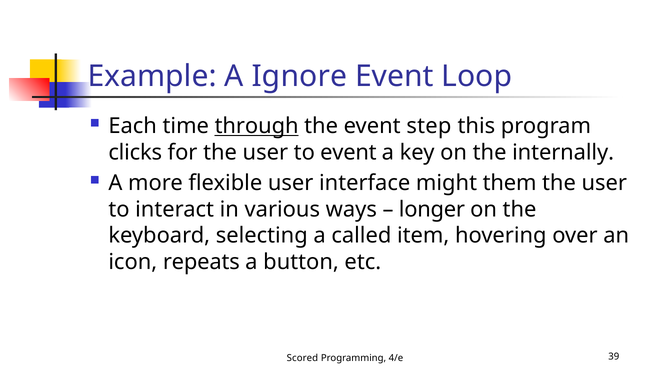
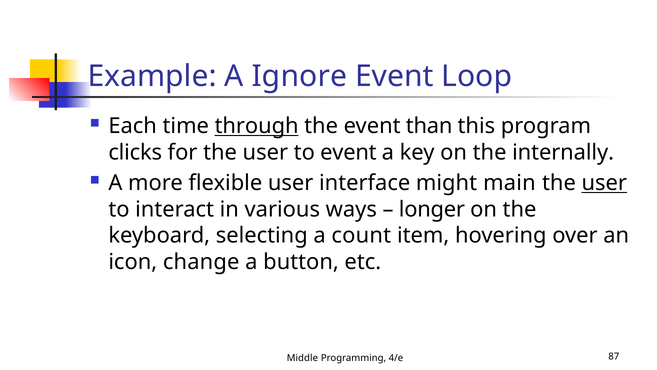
step: step -> than (429, 126)
them: them -> main (509, 183)
user underline: none -> present (604, 183)
called: called -> count (361, 235)
repeats: repeats -> change (201, 262)
Scored: Scored -> Middle (302, 358)
39: 39 -> 87 (614, 356)
